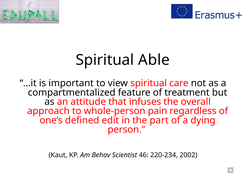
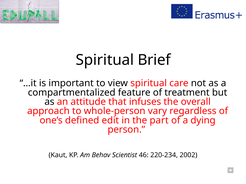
Able: Able -> Brief (154, 60)
pain: pain -> vary (157, 111)
